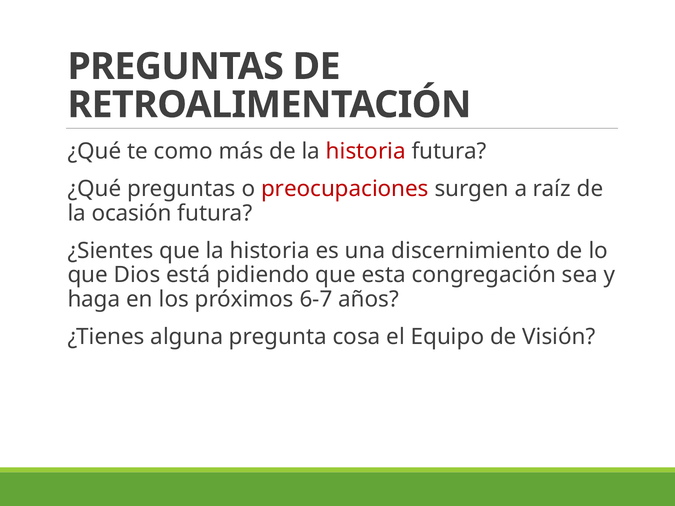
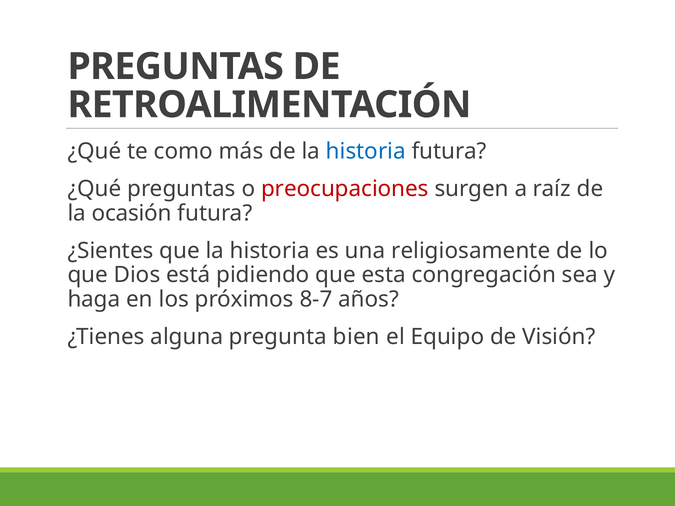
historia colour: red -> blue (366, 152)
discernimiento: discernimiento -> religiosamente (471, 251)
6-7: 6-7 -> 8-7 (316, 299)
cosa: cosa -> bien (356, 337)
